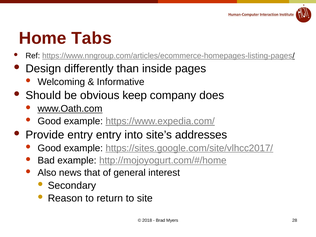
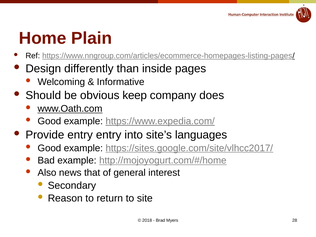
Tabs: Tabs -> Plain (92, 38)
addresses: addresses -> languages (201, 135)
